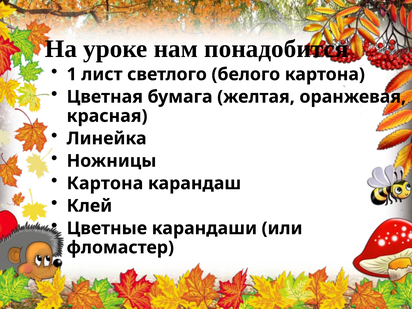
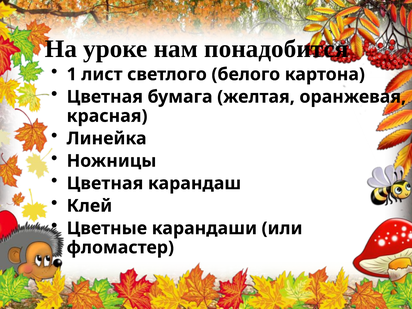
Картона: Картона -> Цветная (105, 183)
